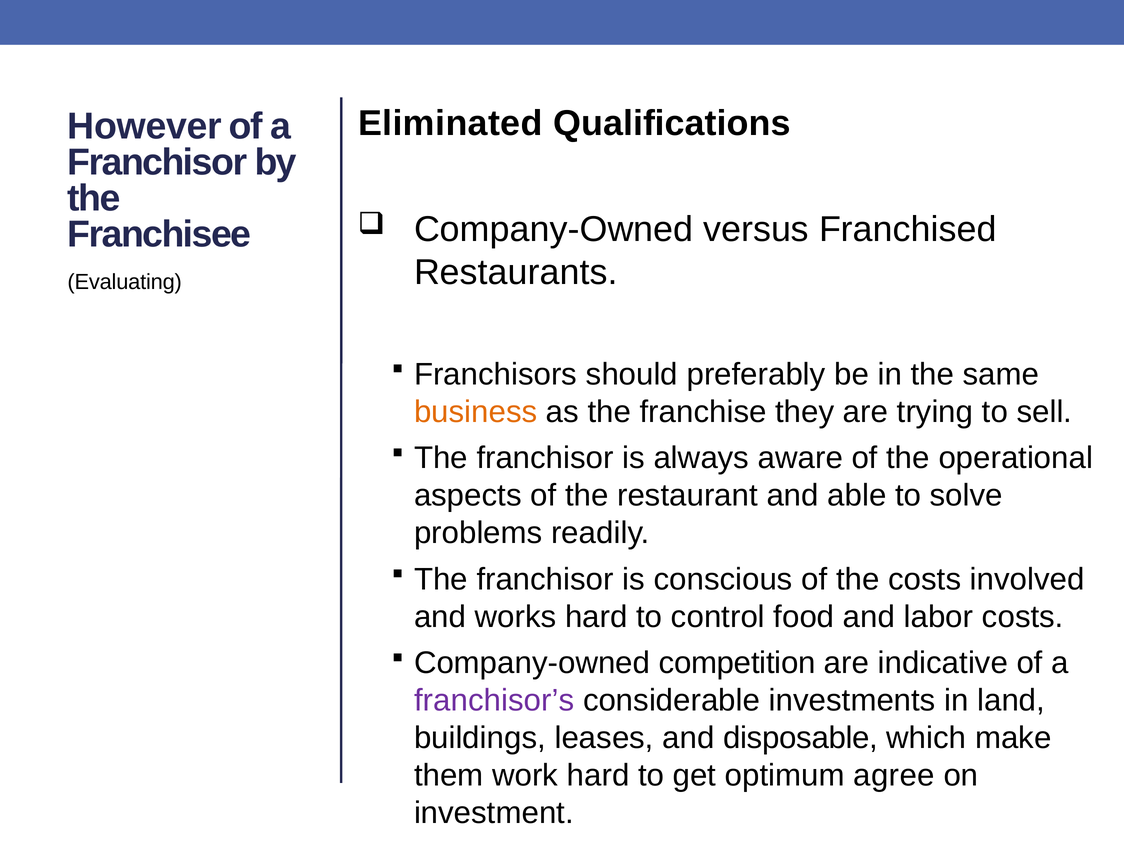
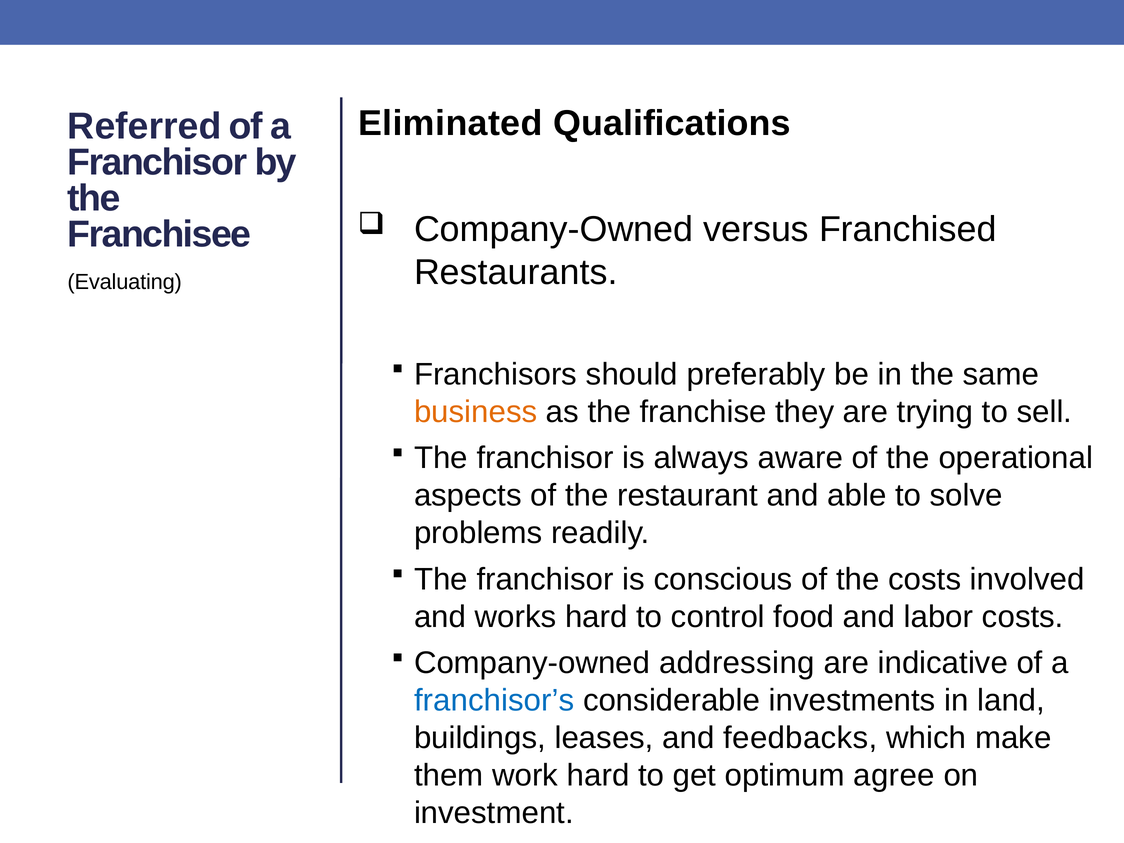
However: However -> Referred (144, 127)
competition: competition -> addressing (737, 663)
franchisor’s colour: purple -> blue (494, 700)
disposable: disposable -> feedbacks (800, 738)
